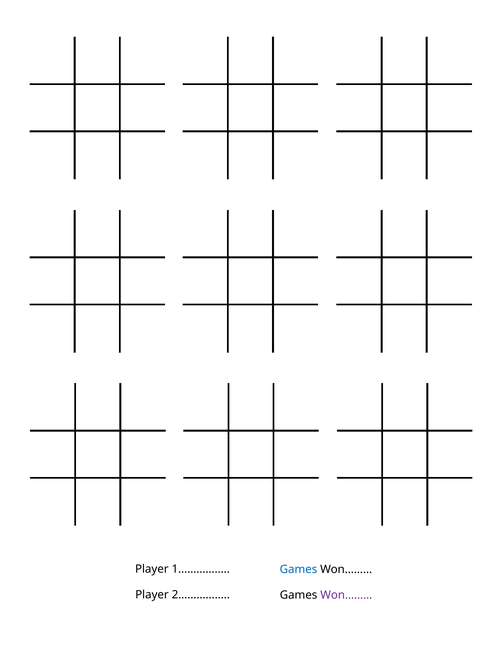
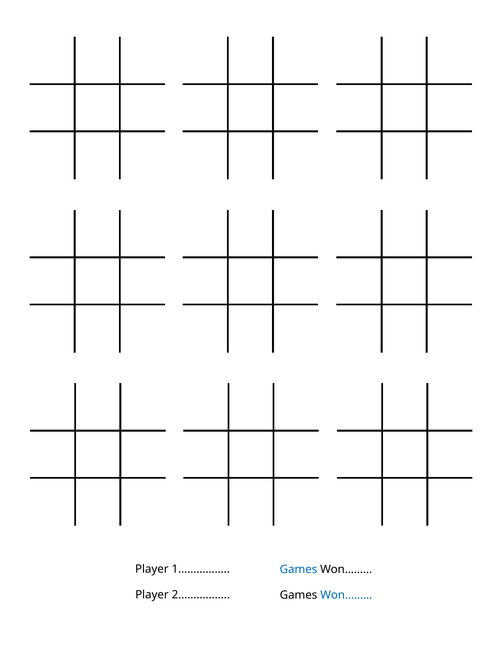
Won……… colour: purple -> blue (346, 595)
